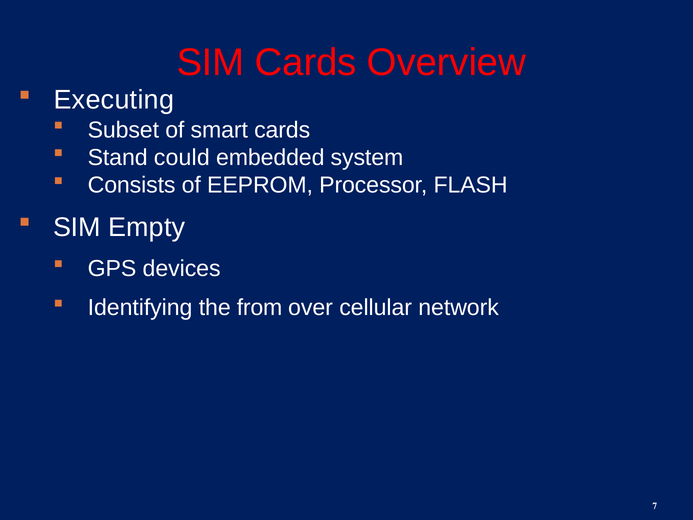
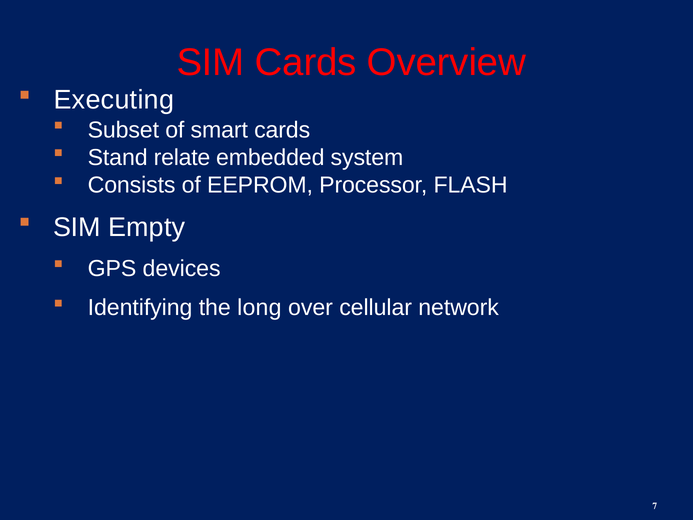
could: could -> relate (182, 158)
from: from -> long (259, 308)
